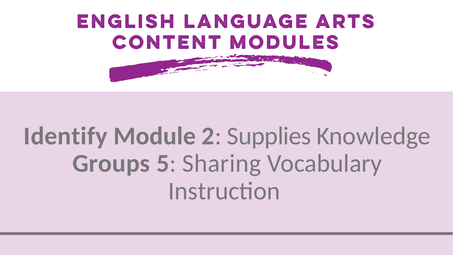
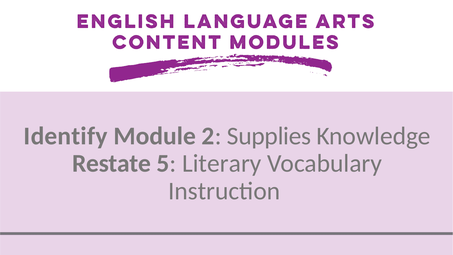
Groups: Groups -> Restate (111, 163)
Sharing: Sharing -> Literary (222, 163)
